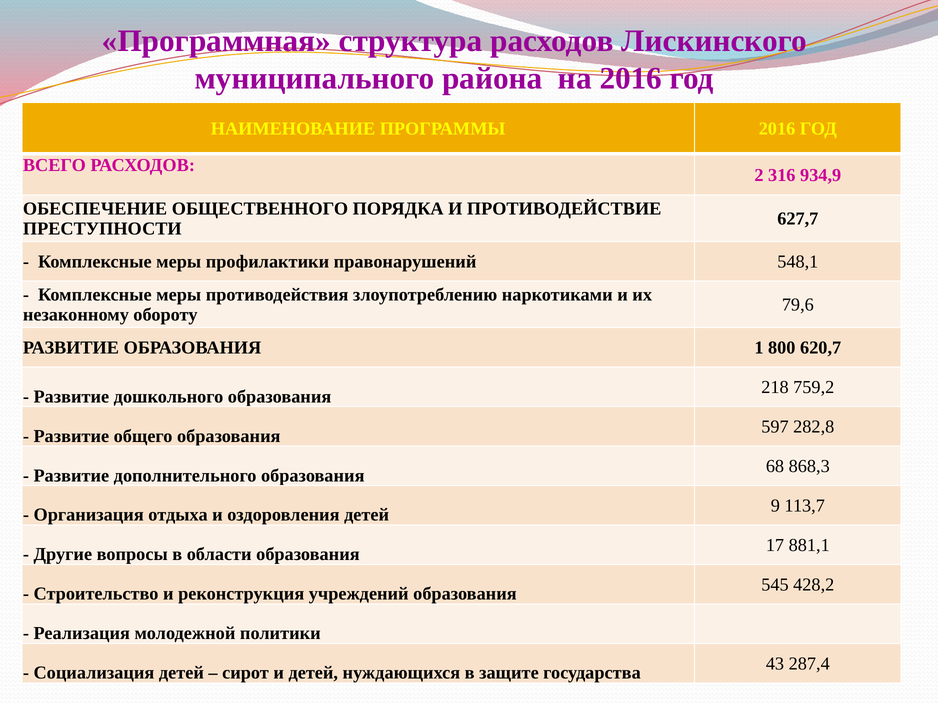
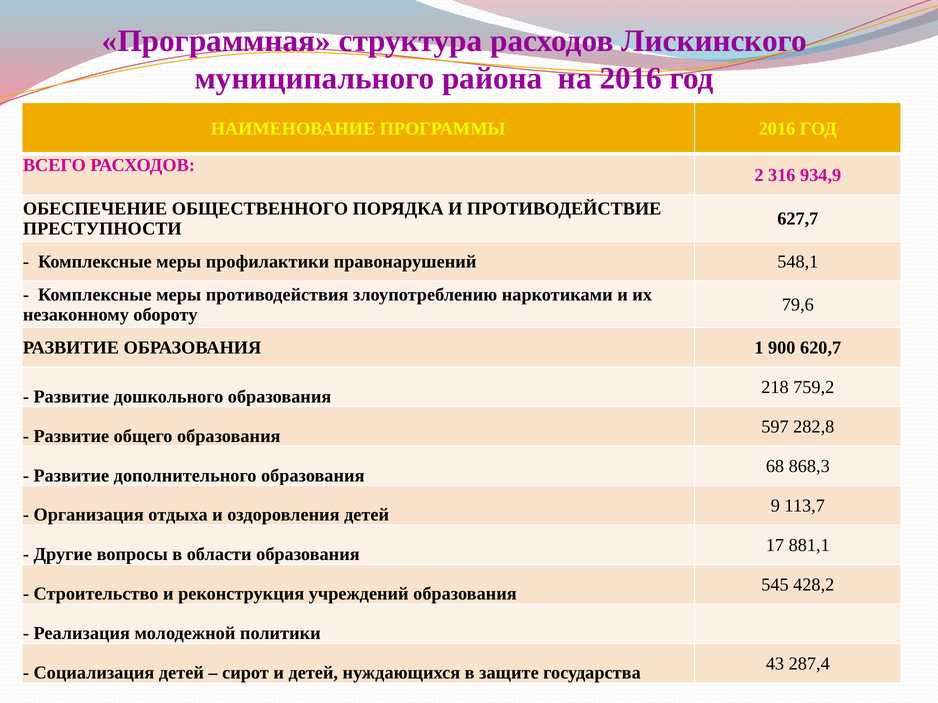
800: 800 -> 900 (782, 348)
